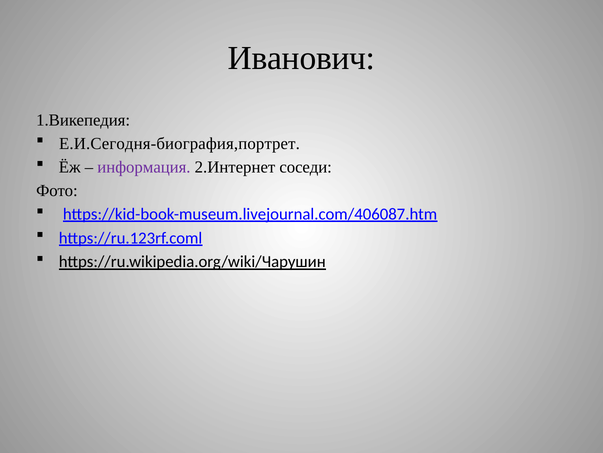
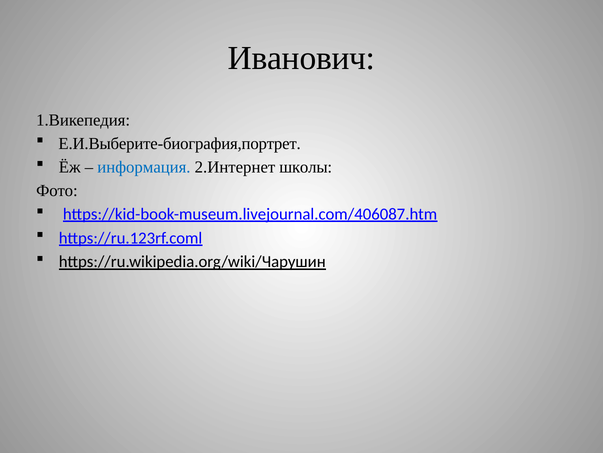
Е.И.Сегодня-биография,портрет: Е.И.Сегодня-биография,портрет -> Е.И.Выберите-биография,портрет (180, 143)
информация colour: purple -> blue (144, 167)
соседи: соседи -> школы (306, 167)
